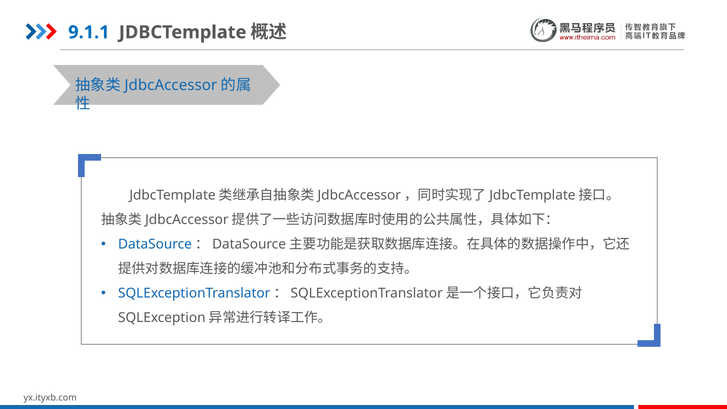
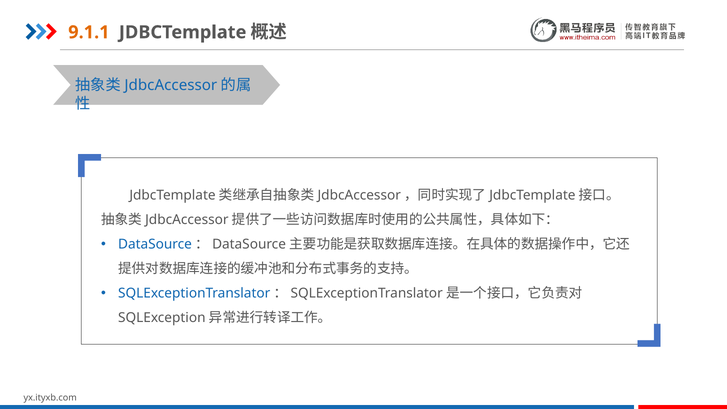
9.1.1 colour: blue -> orange (89, 32)
